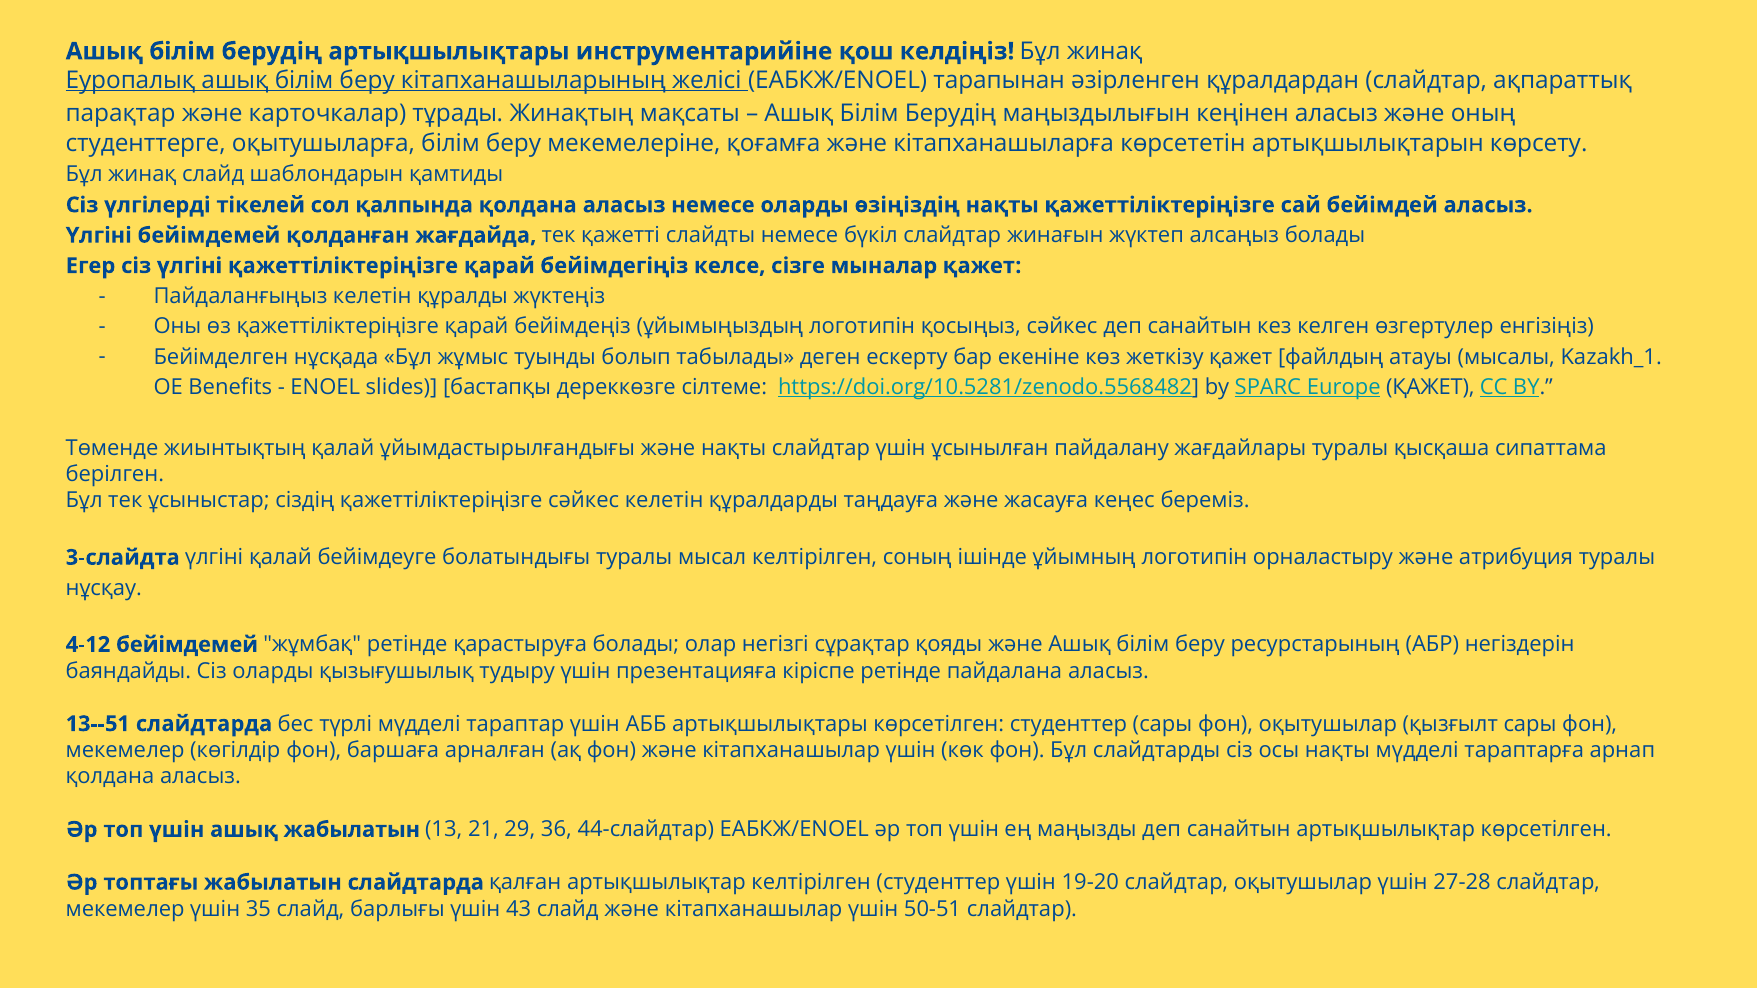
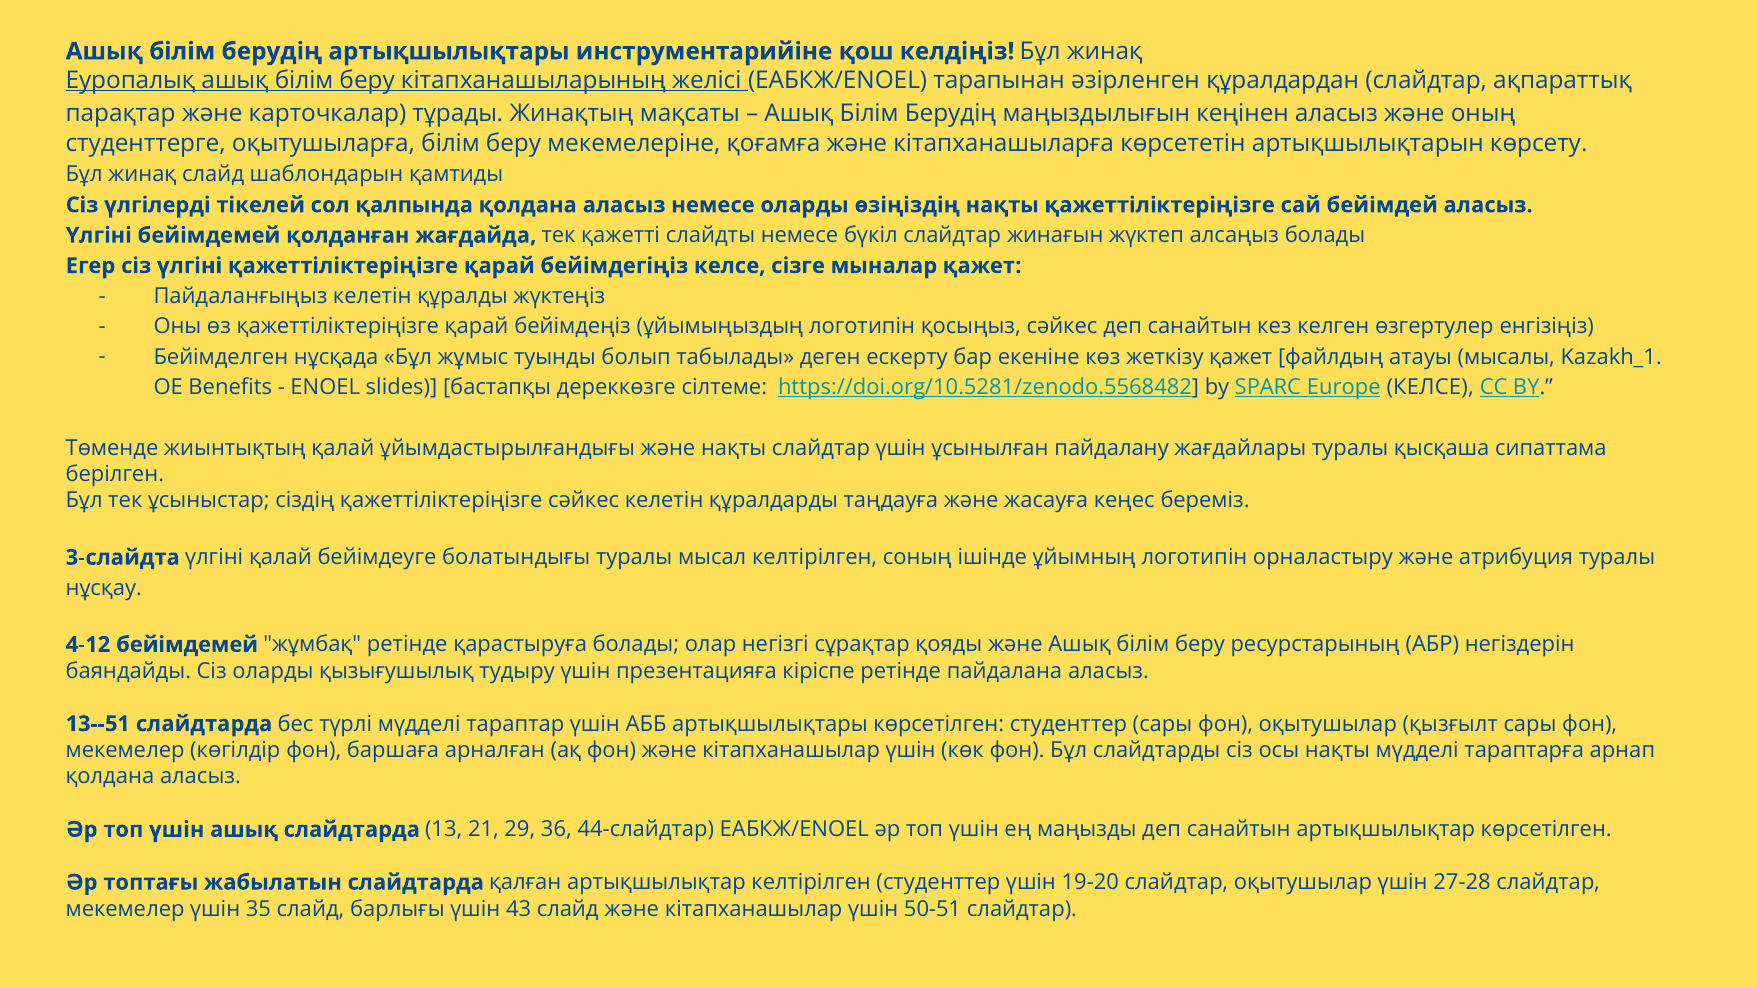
Europe ҚАЖЕТ: ҚАЖЕТ -> КЕЛСЕ (1430, 388)
ашық жабылатын: жабылатын -> cлайдтарда (352, 830)
